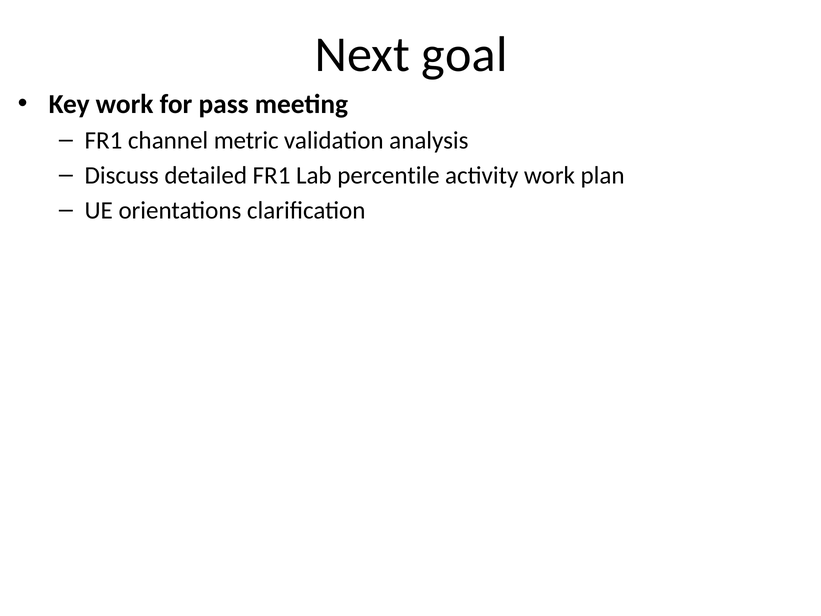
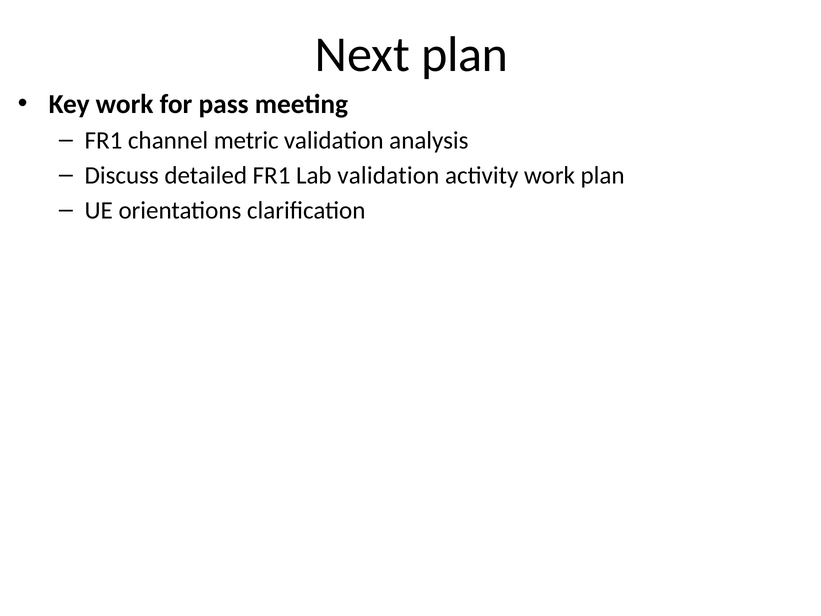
Next goal: goal -> plan (465, 55)
Lab percentile: percentile -> validation (388, 175)
